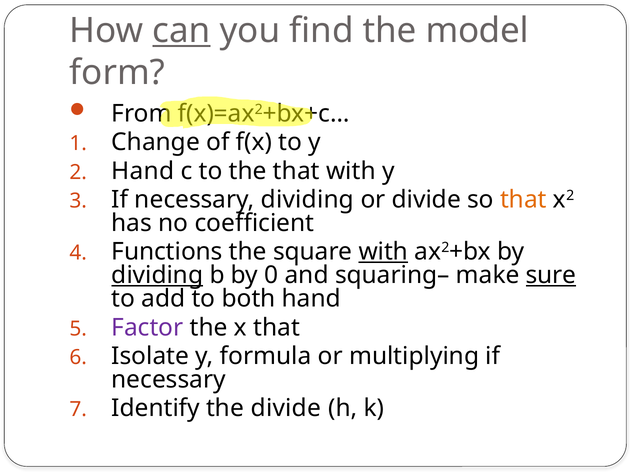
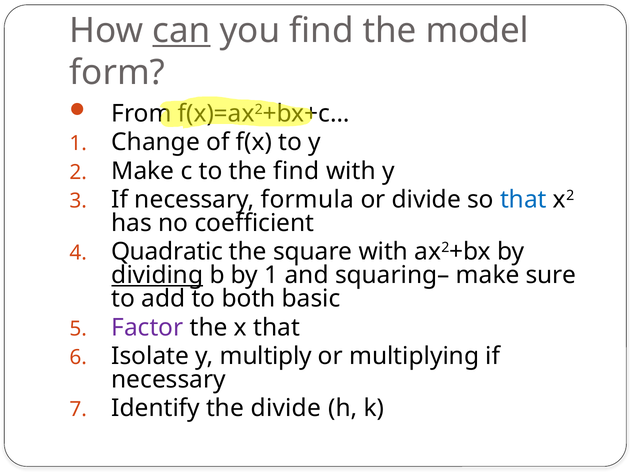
2 Hand: Hand -> Make (143, 171)
the that: that -> find (296, 171)
necessary dividing: dividing -> formula (307, 200)
that colour: orange -> blue (523, 200)
Functions: Functions -> Quadratic (167, 252)
with underline: present -> none (383, 252)
by 0: 0 -> 1 (271, 275)
sure underline: present -> none (551, 275)
both hand: hand -> basic (311, 299)
formula: formula -> multiply (266, 356)
